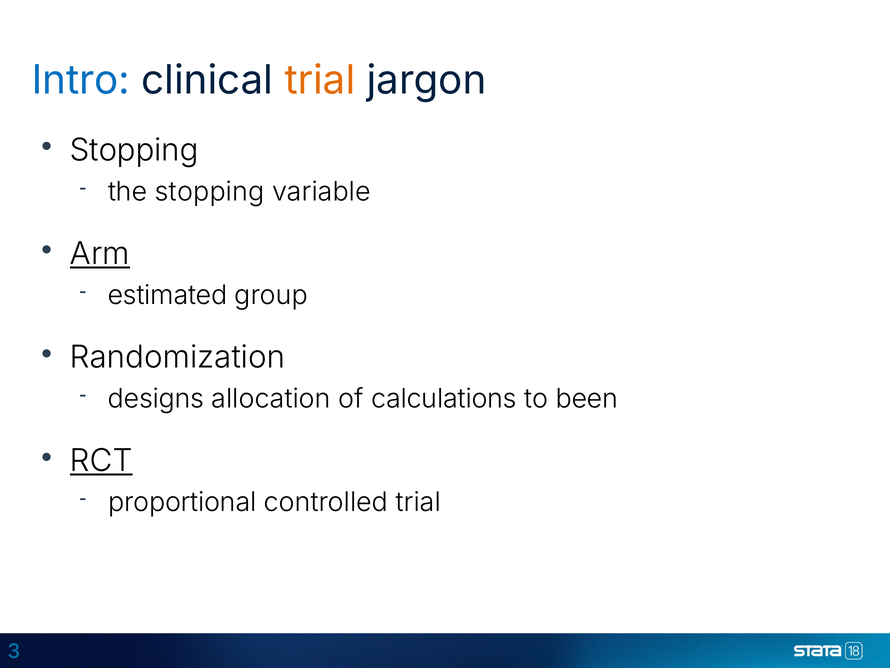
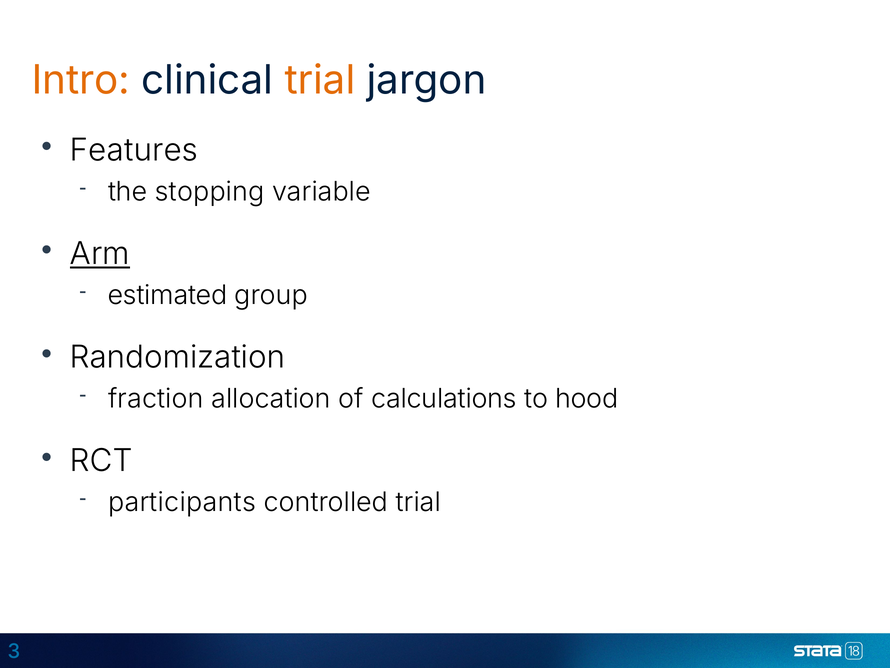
Intro colour: blue -> orange (81, 80)
Stopping: Stopping -> Features (134, 150)
designs: designs -> fraction (156, 399)
been: been -> hood (587, 399)
RCT underline: present -> none (101, 461)
proportional: proportional -> participants (182, 502)
